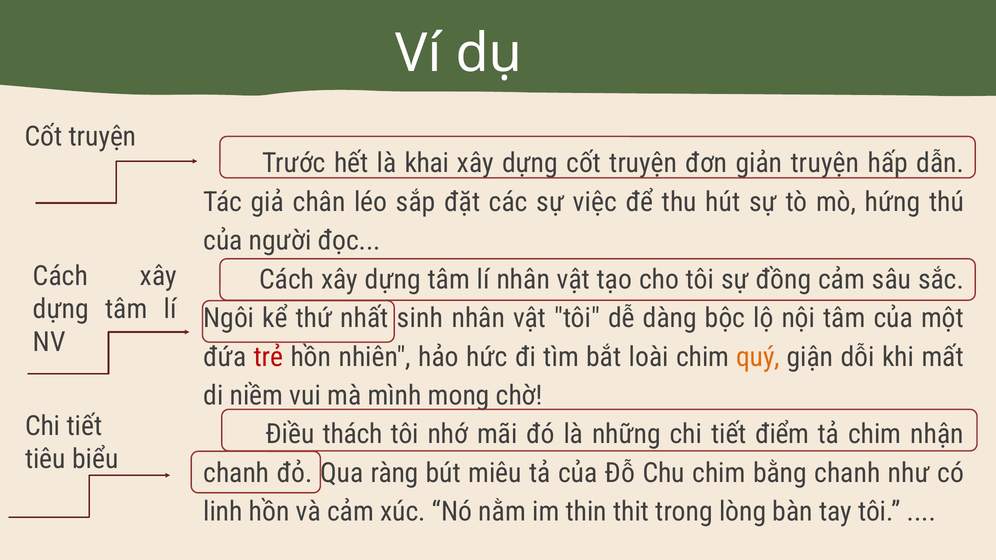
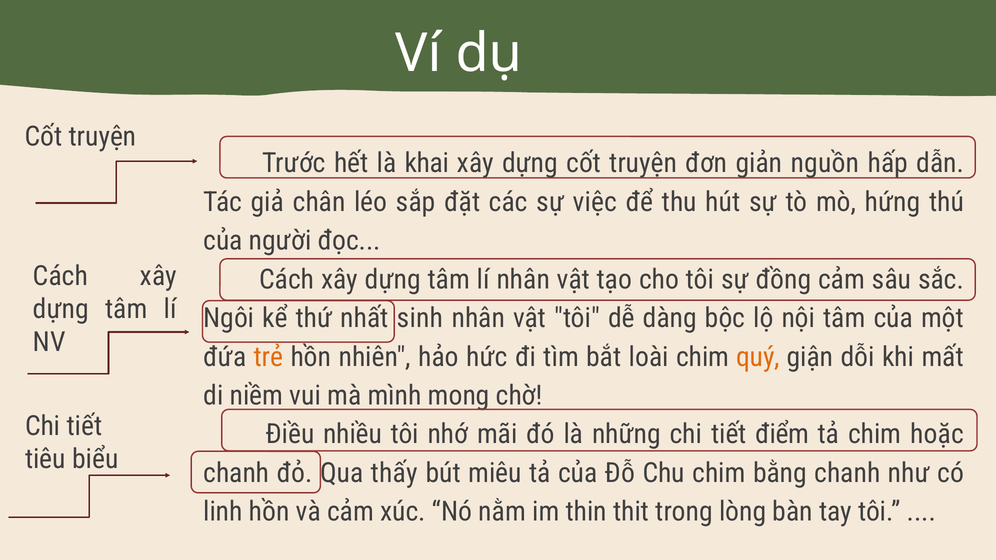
giản truyện: truyện -> nguồn (825, 163)
trẻ colour: red -> orange (269, 357)
thách: thách -> nhiều (353, 434)
nhận: nhận -> hoặc (937, 434)
ràng: ràng -> thấy (394, 473)
